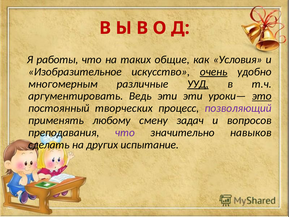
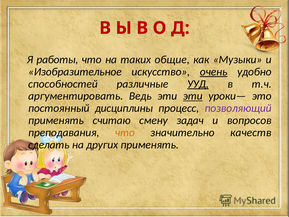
Условия: Условия -> Музыки (238, 60)
многомерным: многомерным -> способностей (63, 84)
эти underline: none -> present (193, 96)
это underline: present -> none (262, 96)
творческих: творческих -> дисциплины (124, 108)
любому: любому -> считаю (112, 120)
что colour: purple -> orange (125, 132)
навыков: навыков -> качеств (251, 132)
других испытание: испытание -> применять (150, 145)
